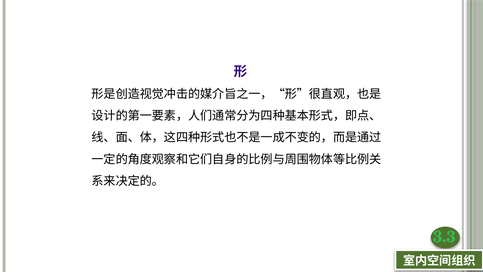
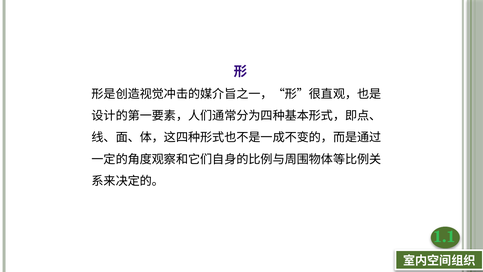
3.3: 3.3 -> 1.1 (444, 237)
